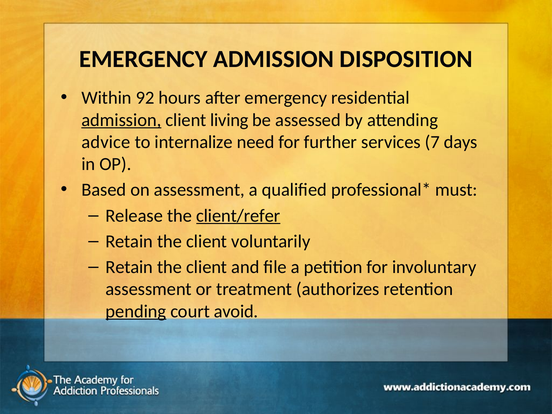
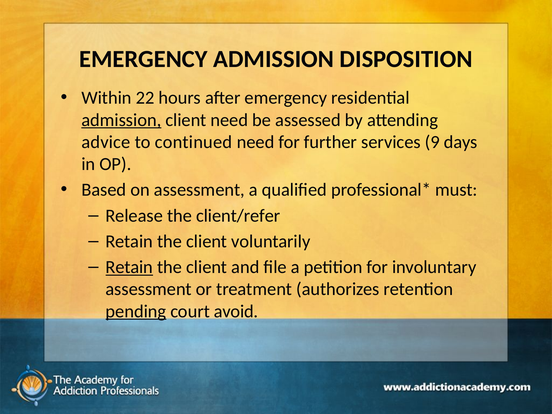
92: 92 -> 22 (145, 98)
client living: living -> need (229, 120)
internalize: internalize -> continued (194, 142)
7: 7 -> 9 (432, 142)
client/refer underline: present -> none (238, 216)
Retain underline: none -> present (129, 267)
